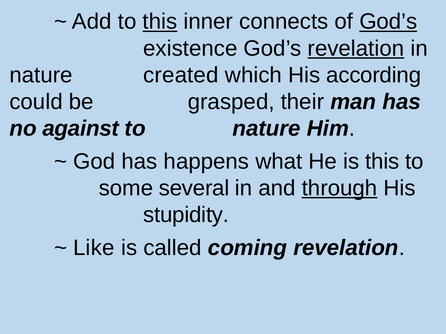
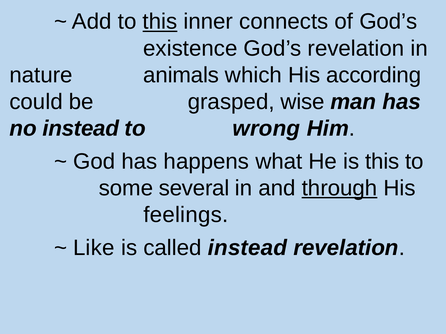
God’s underline: present -> none (388, 22)
revelation underline: present -> none (356, 48)
created: created -> animals (181, 75)
their: their -> wise (303, 102)
no against: against -> instead (81, 129)
to nature: nature -> wrong (266, 129)
stupidity: stupidity -> feelings (186, 215)
called coming: coming -> instead (247, 248)
